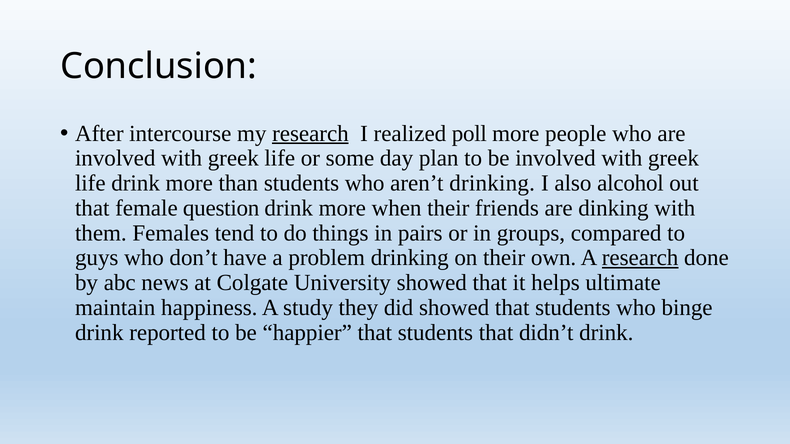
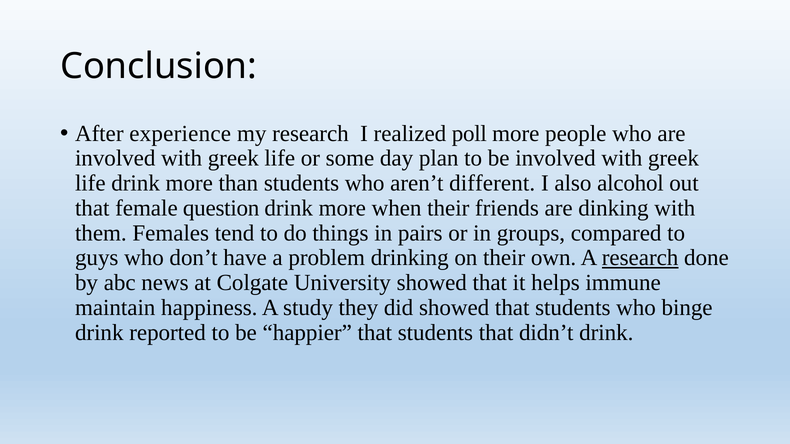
intercourse: intercourse -> experience (180, 134)
research underline: present -> none (310, 134)
aren’t drinking: drinking -> different (492, 183)
ultimate: ultimate -> immune (623, 283)
